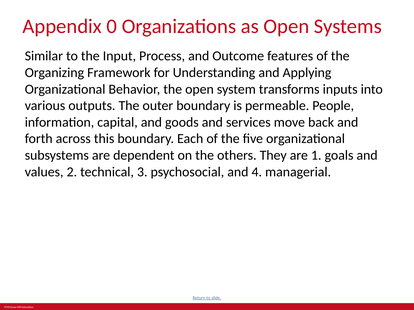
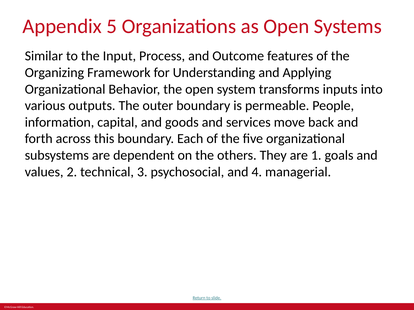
0: 0 -> 5 (112, 26)
